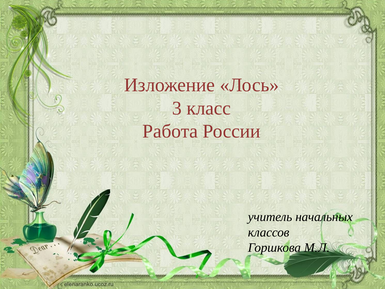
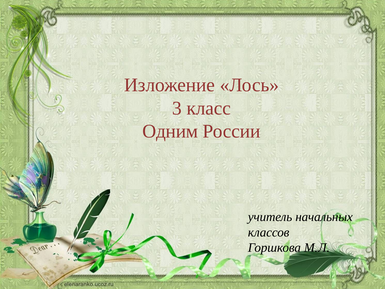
Работа: Работа -> Одним (170, 131)
